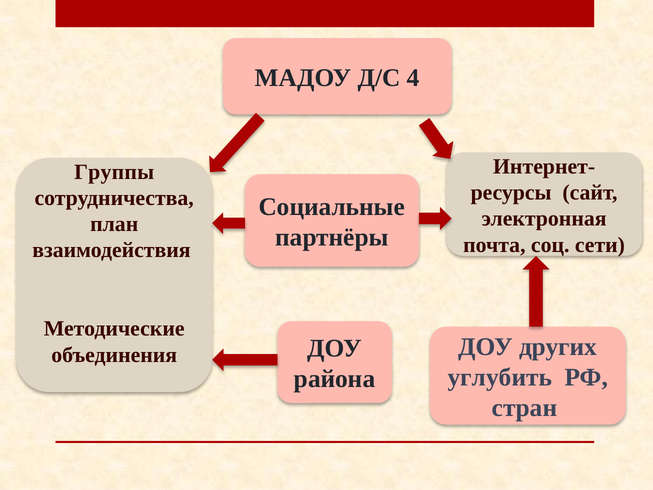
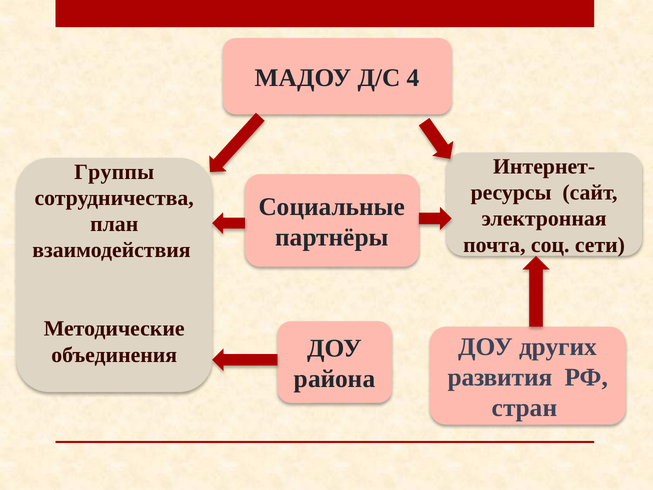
углубить: углубить -> развития (500, 377)
